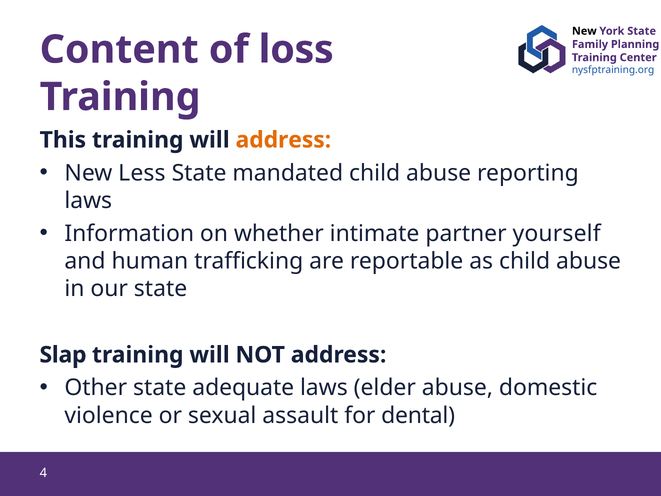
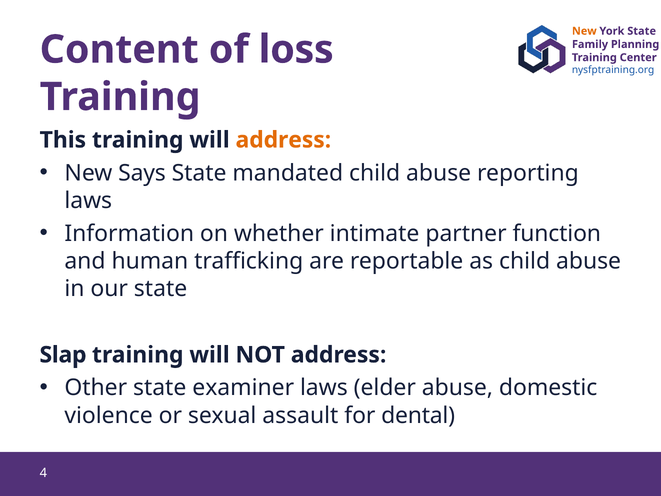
New colour: black -> orange (584, 31)
Less: Less -> Says (142, 173)
yourself: yourself -> function (557, 234)
adequate: adequate -> examiner (243, 388)
